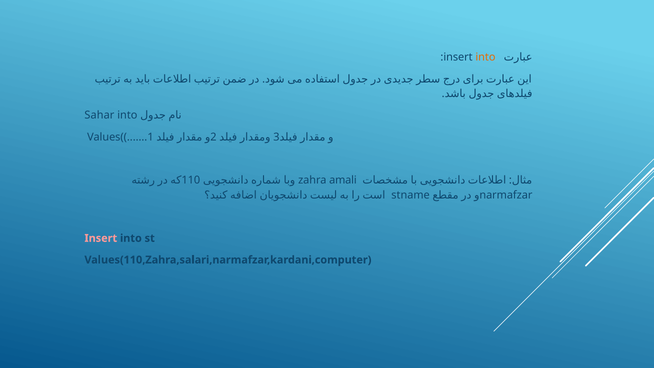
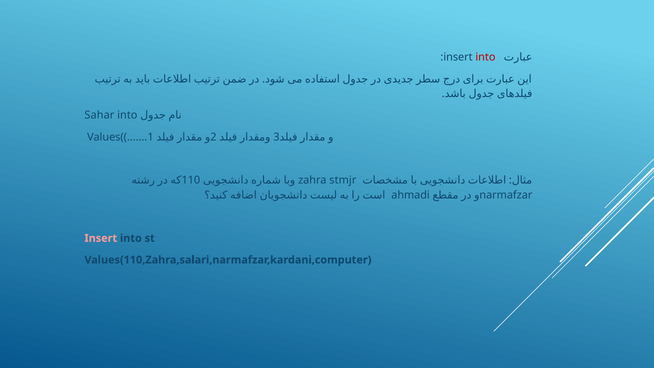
into colour: orange -> red (485, 57)
amali: amali -> stmjr (343, 180)
stname: stname -> ahmadi (411, 195)
